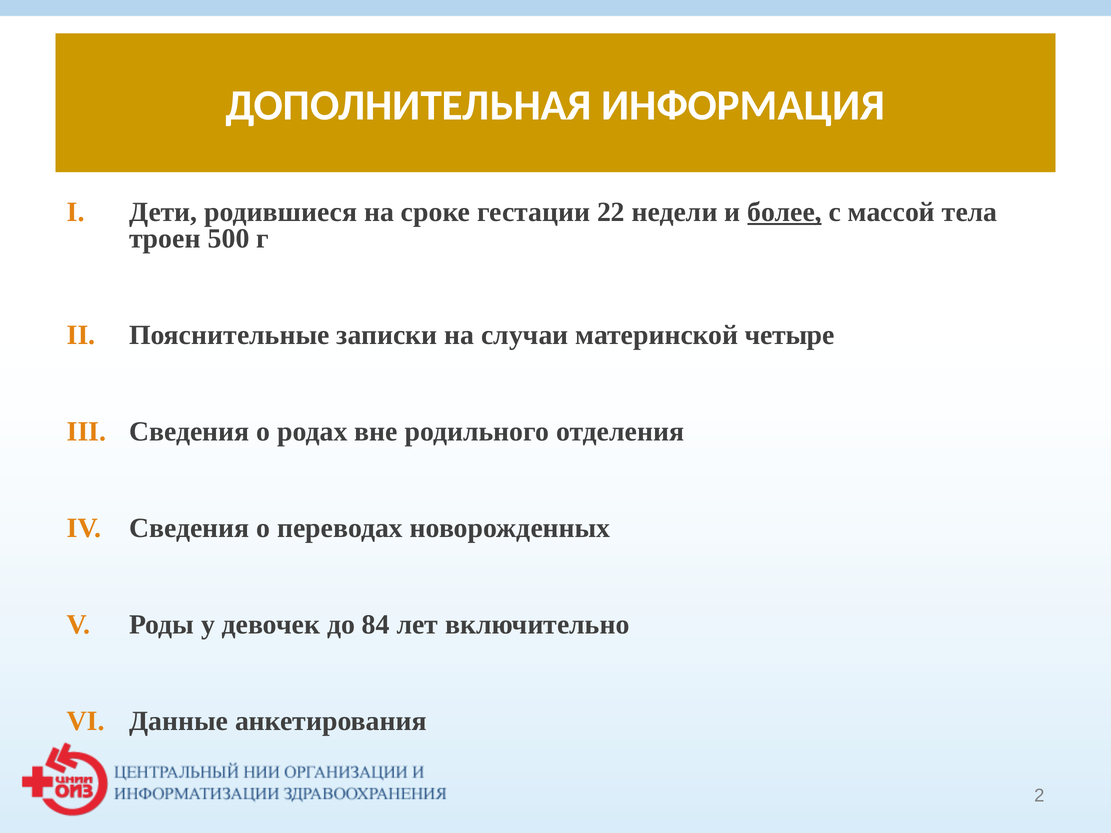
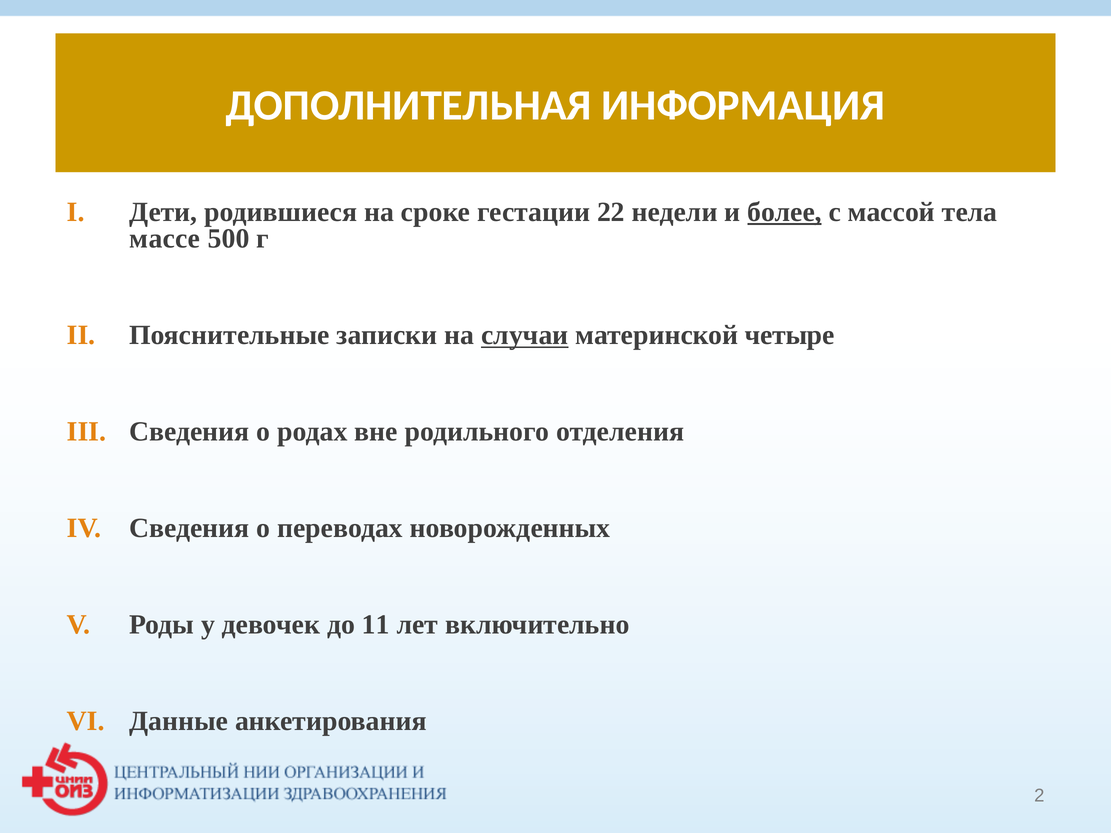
троен: троен -> массе (165, 239)
случаи underline: none -> present (525, 335)
84: 84 -> 11 (376, 625)
